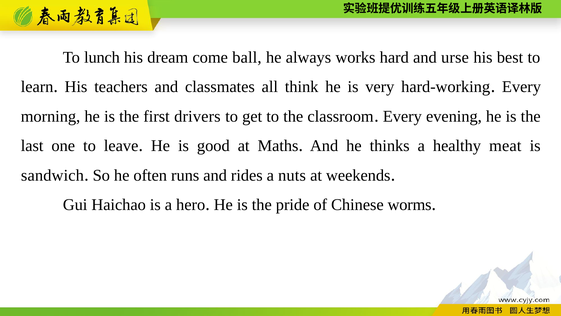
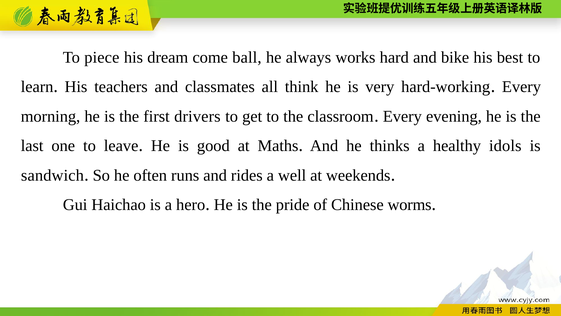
lunch: lunch -> piece (102, 57)
urse: urse -> bike (455, 57)
meat: meat -> idols (505, 146)
nuts: nuts -> well (292, 175)
